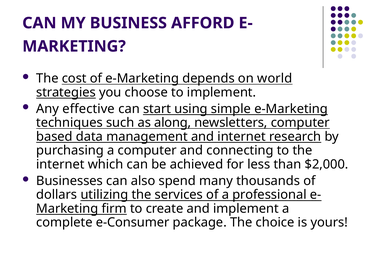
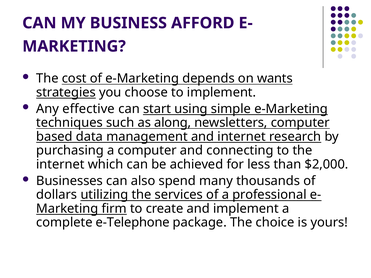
world: world -> wants (275, 78)
e-Consumer: e-Consumer -> e-Telephone (133, 223)
